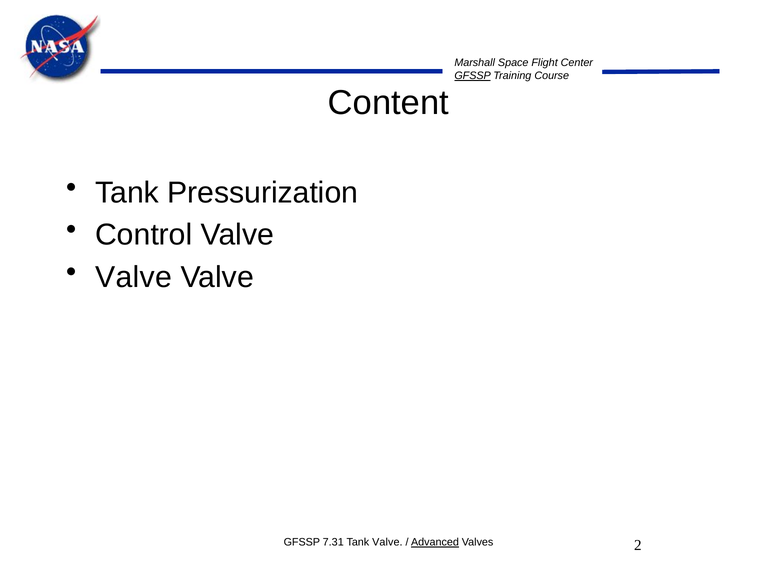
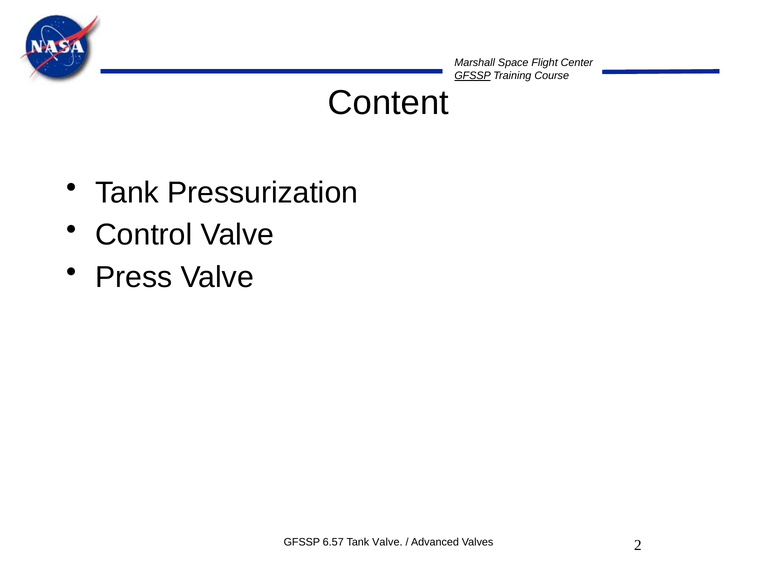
Valve: Valve -> Press (134, 277)
7.31: 7.31 -> 6.57 (333, 542)
Advanced underline: present -> none (435, 542)
